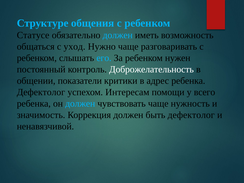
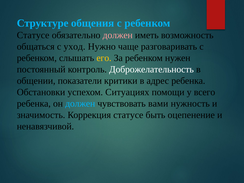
должен colour: light blue -> pink (118, 35)
его colour: light blue -> yellow (104, 58)
Дефектолог: Дефектолог -> Обстановки (41, 92)
Интересам: Интересам -> Ситуациях (127, 92)
чувствовать чаще: чаще -> вами (158, 104)
Коррекция должен: должен -> статусе (128, 115)
быть дефектолог: дефектолог -> оцепенение (191, 115)
